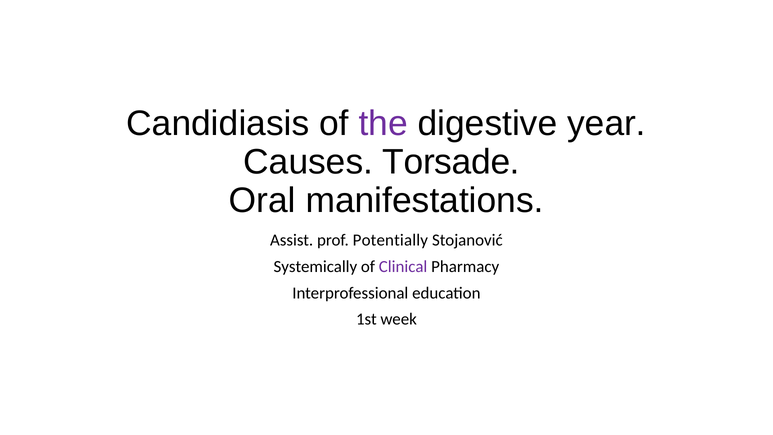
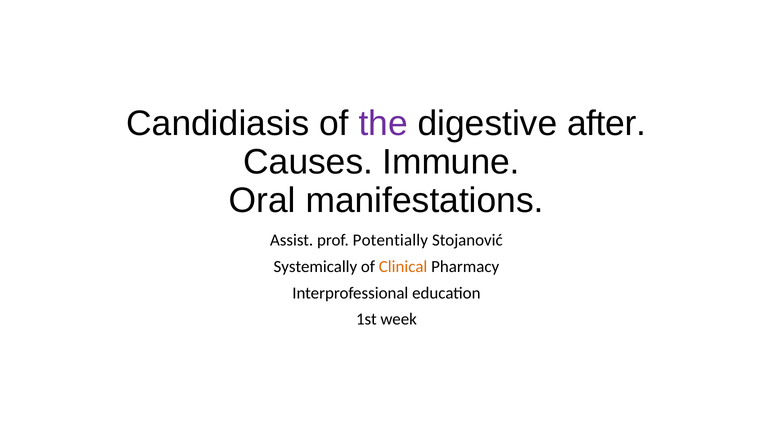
year: year -> after (607, 124)
Torsade: Torsade -> Immune (451, 162)
Clinical colour: purple -> orange (403, 267)
